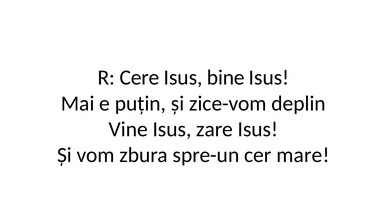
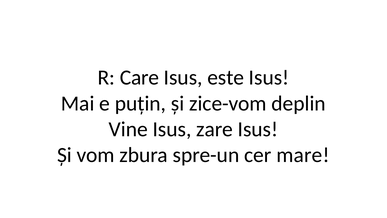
Cere: Cere -> Care (139, 77)
bine: bine -> este (226, 77)
